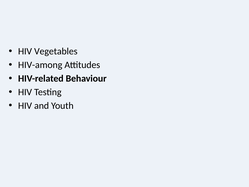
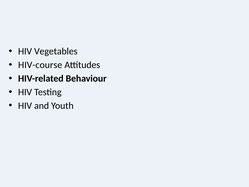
HIV-among: HIV-among -> HIV-course (40, 65)
